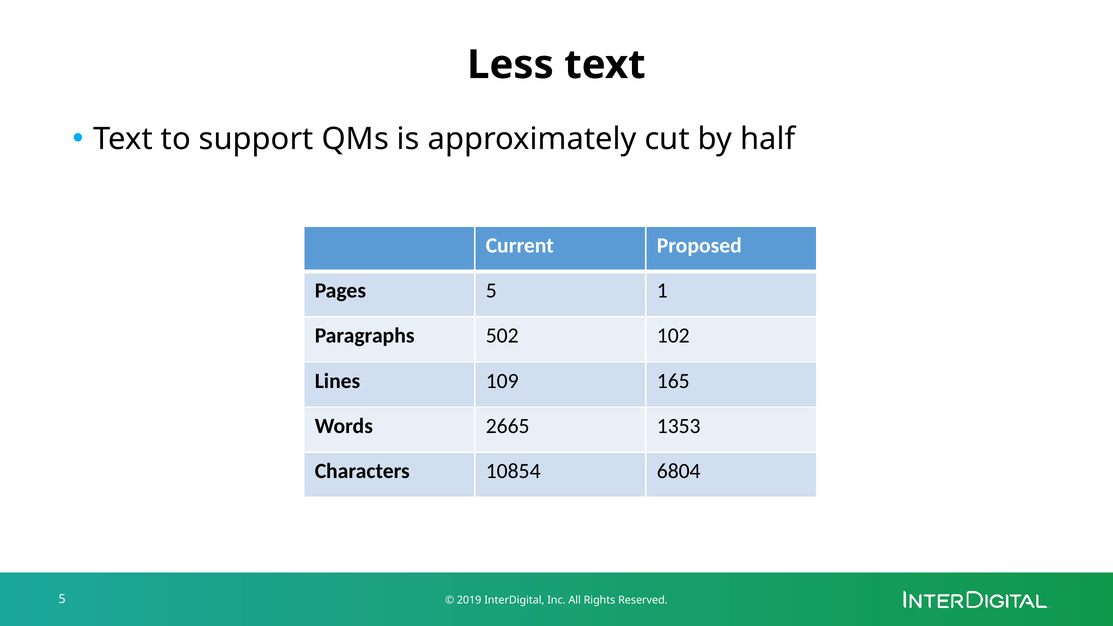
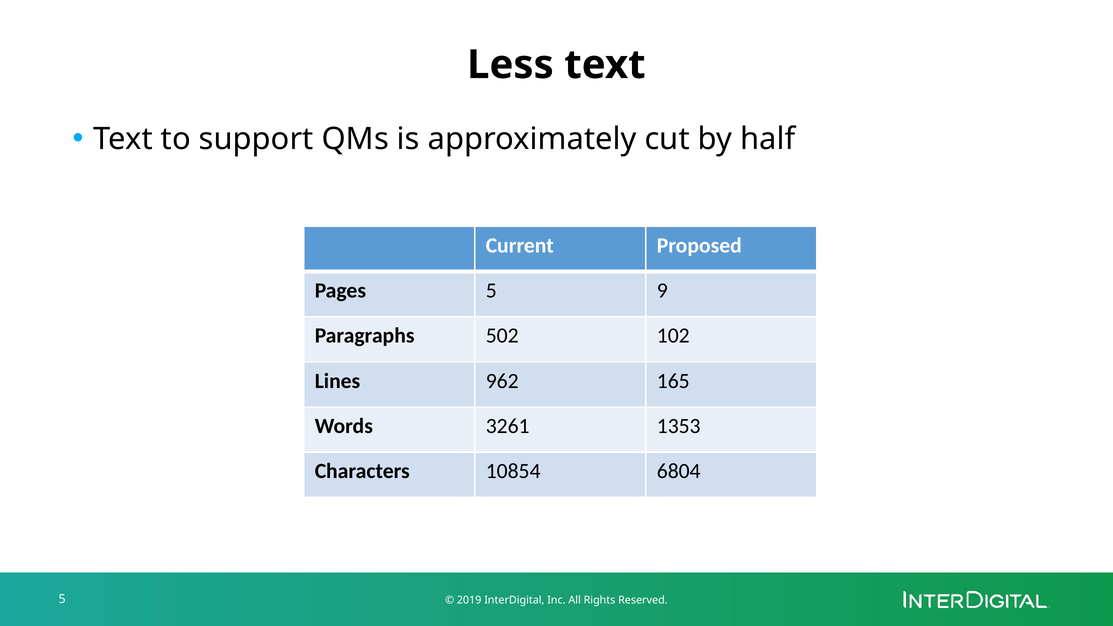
1: 1 -> 9 (662, 291)
109: 109 -> 962 (502, 381)
2665: 2665 -> 3261 (508, 426)
